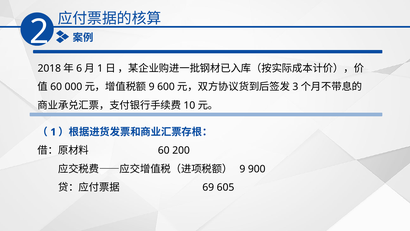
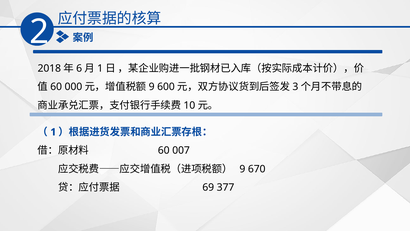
200: 200 -> 007 (181, 150)
900: 900 -> 670 (257, 169)
605: 605 -> 377 (226, 187)
